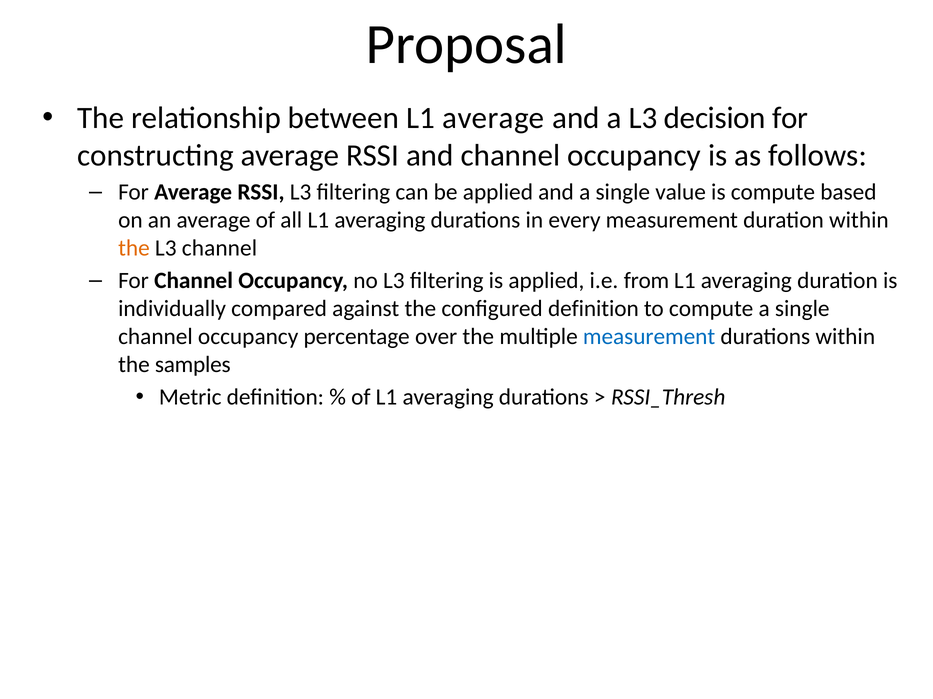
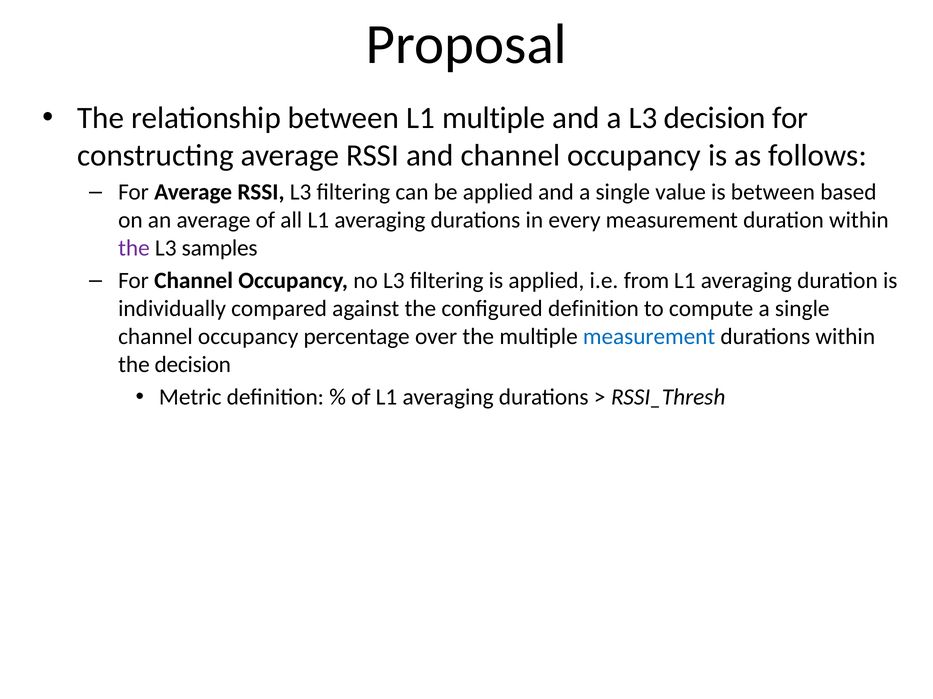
L1 average: average -> multiple (494, 118)
is compute: compute -> between (773, 192)
the colour: orange -> purple (134, 248)
L3 channel: channel -> samples (220, 248)
the samples: samples -> decision (193, 365)
